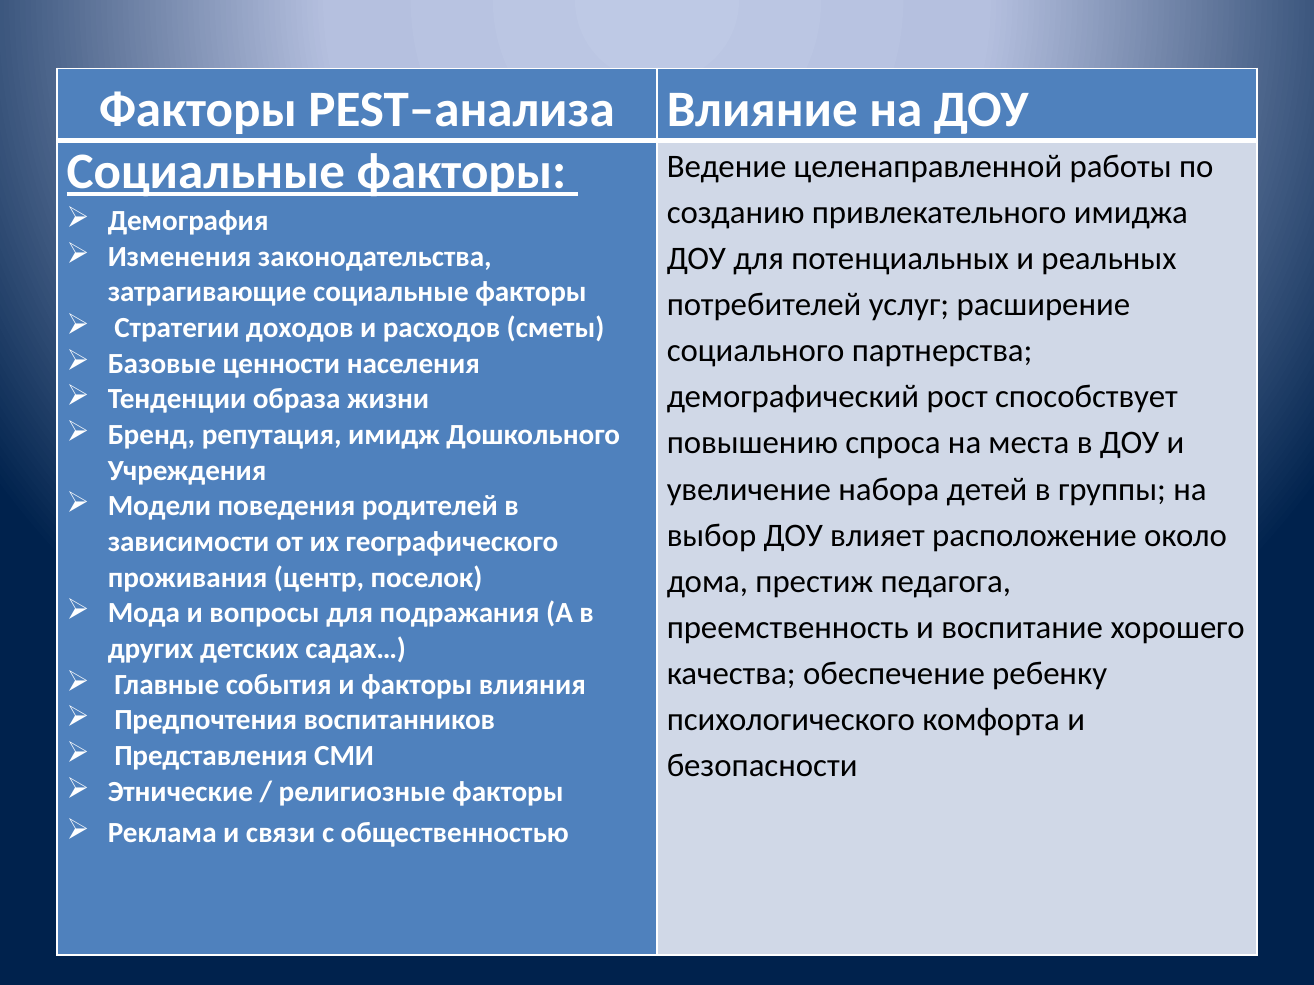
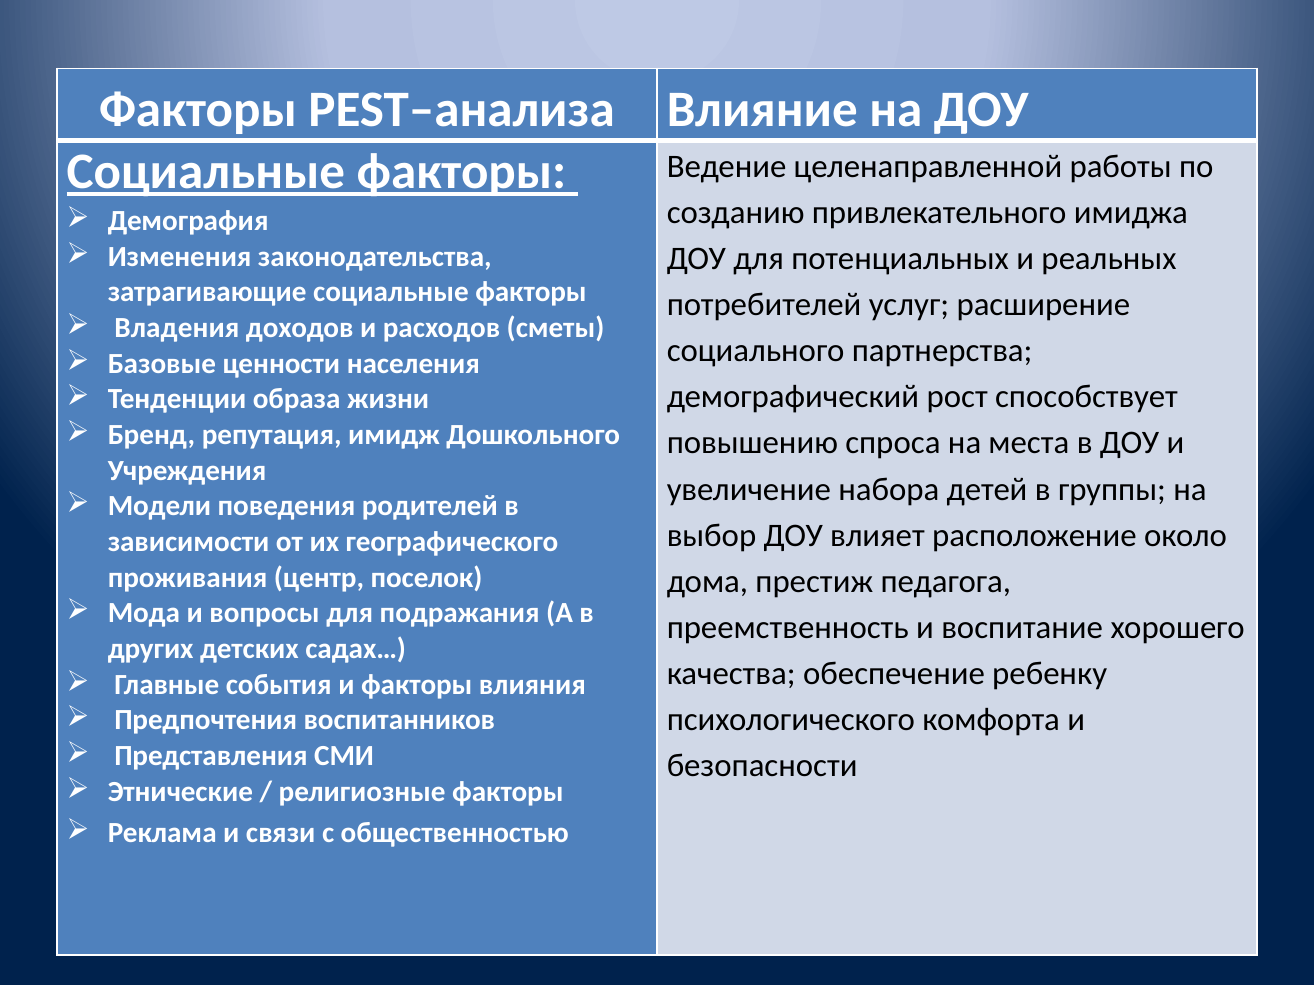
Стратегии: Стратегии -> Владения (177, 328)
